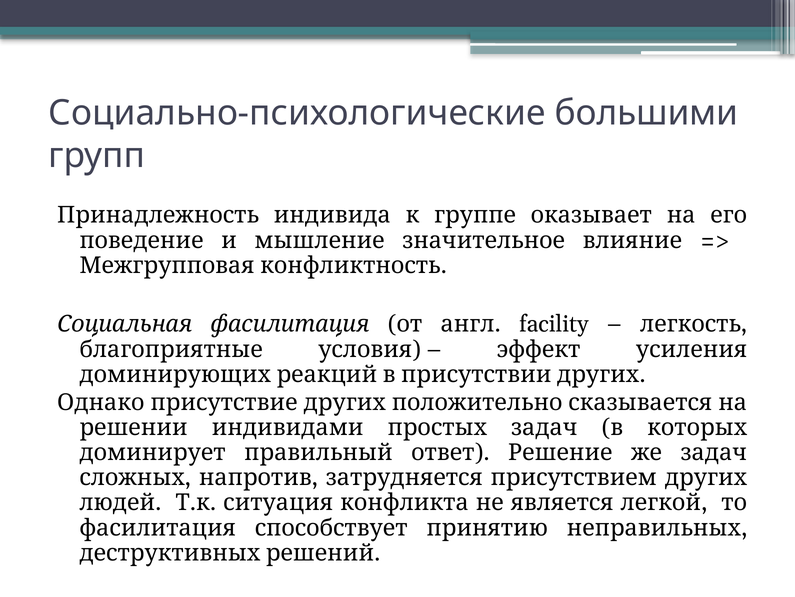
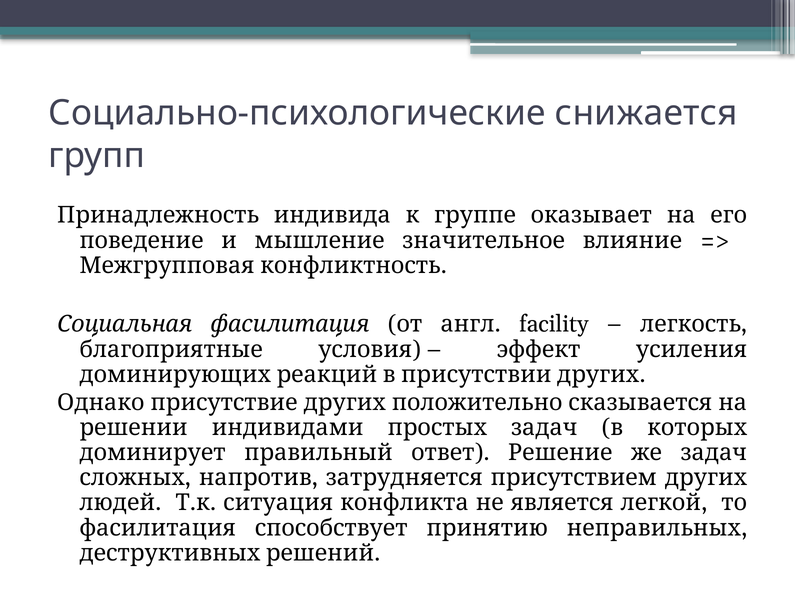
большими: большими -> снижается (646, 113)
